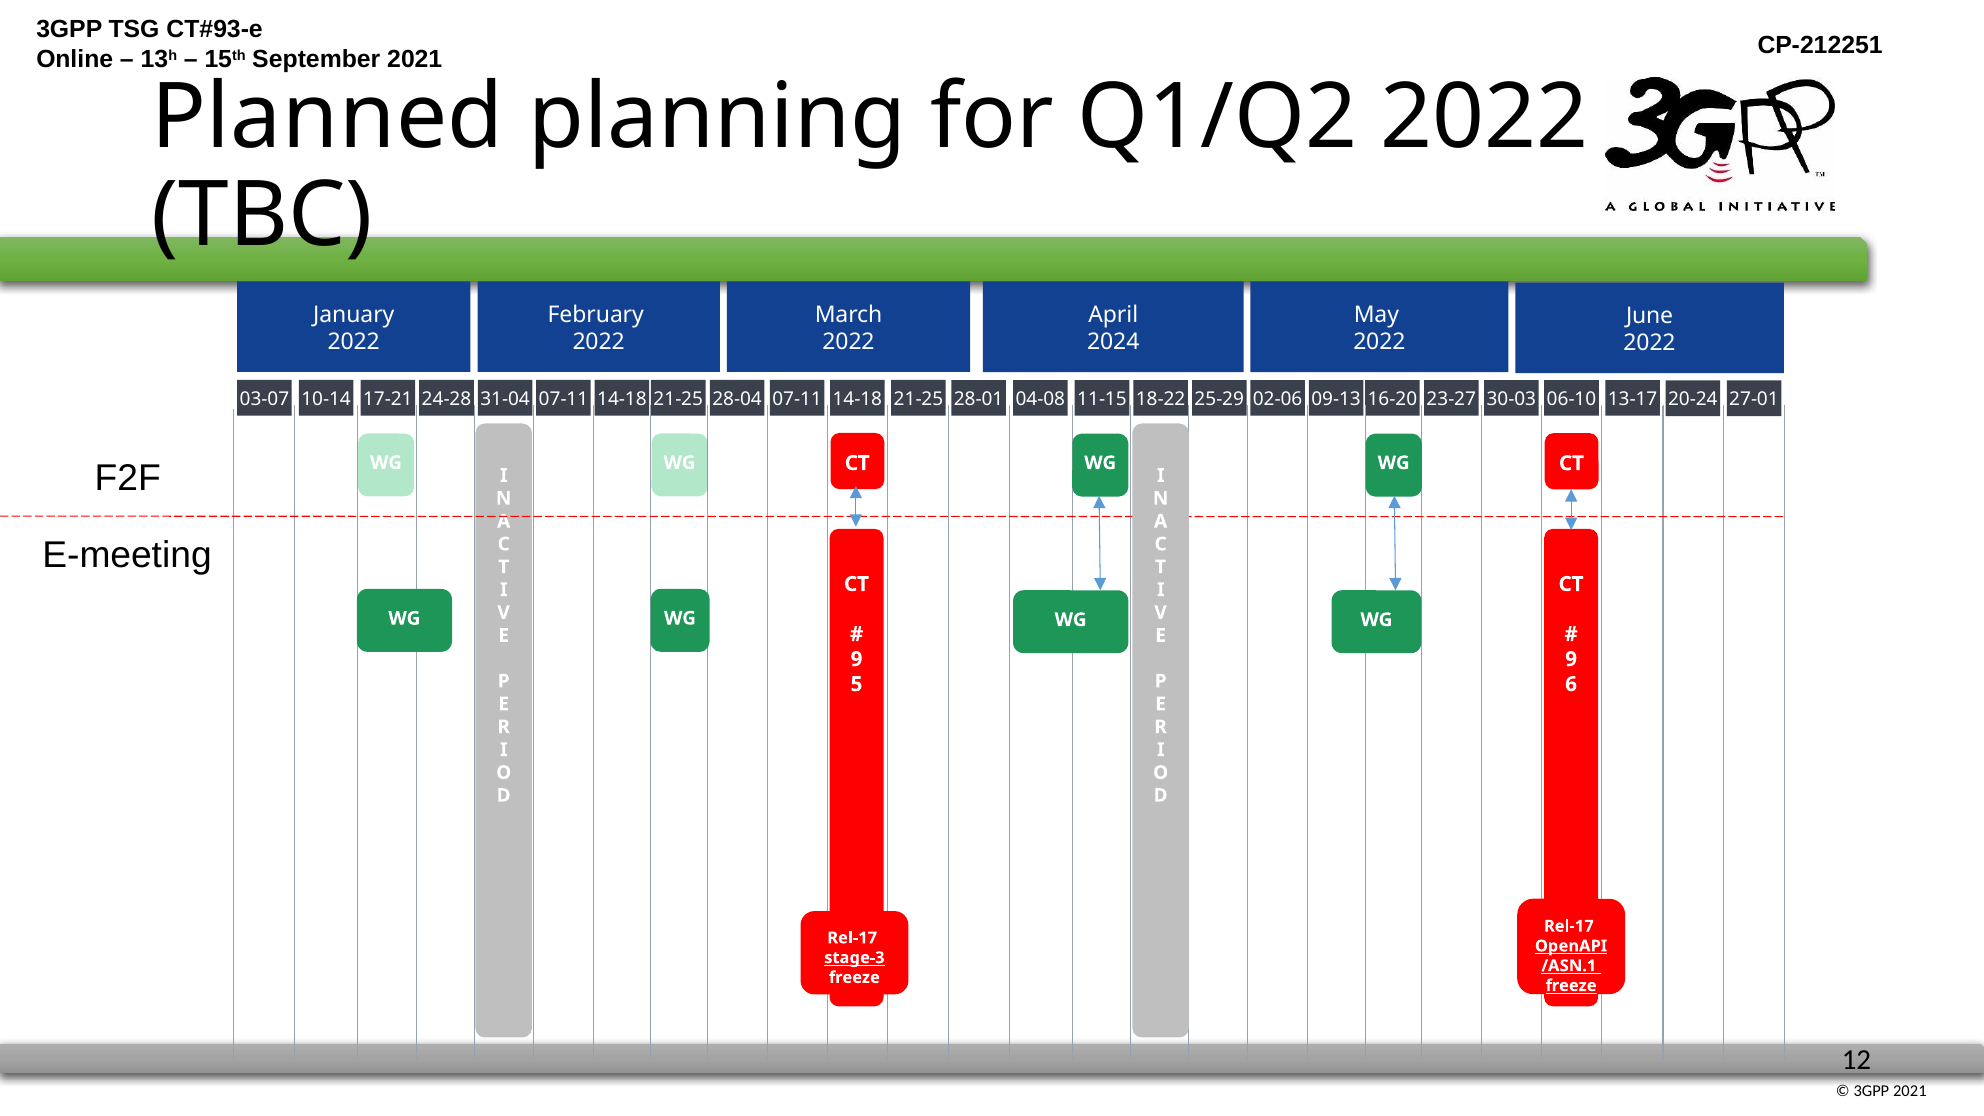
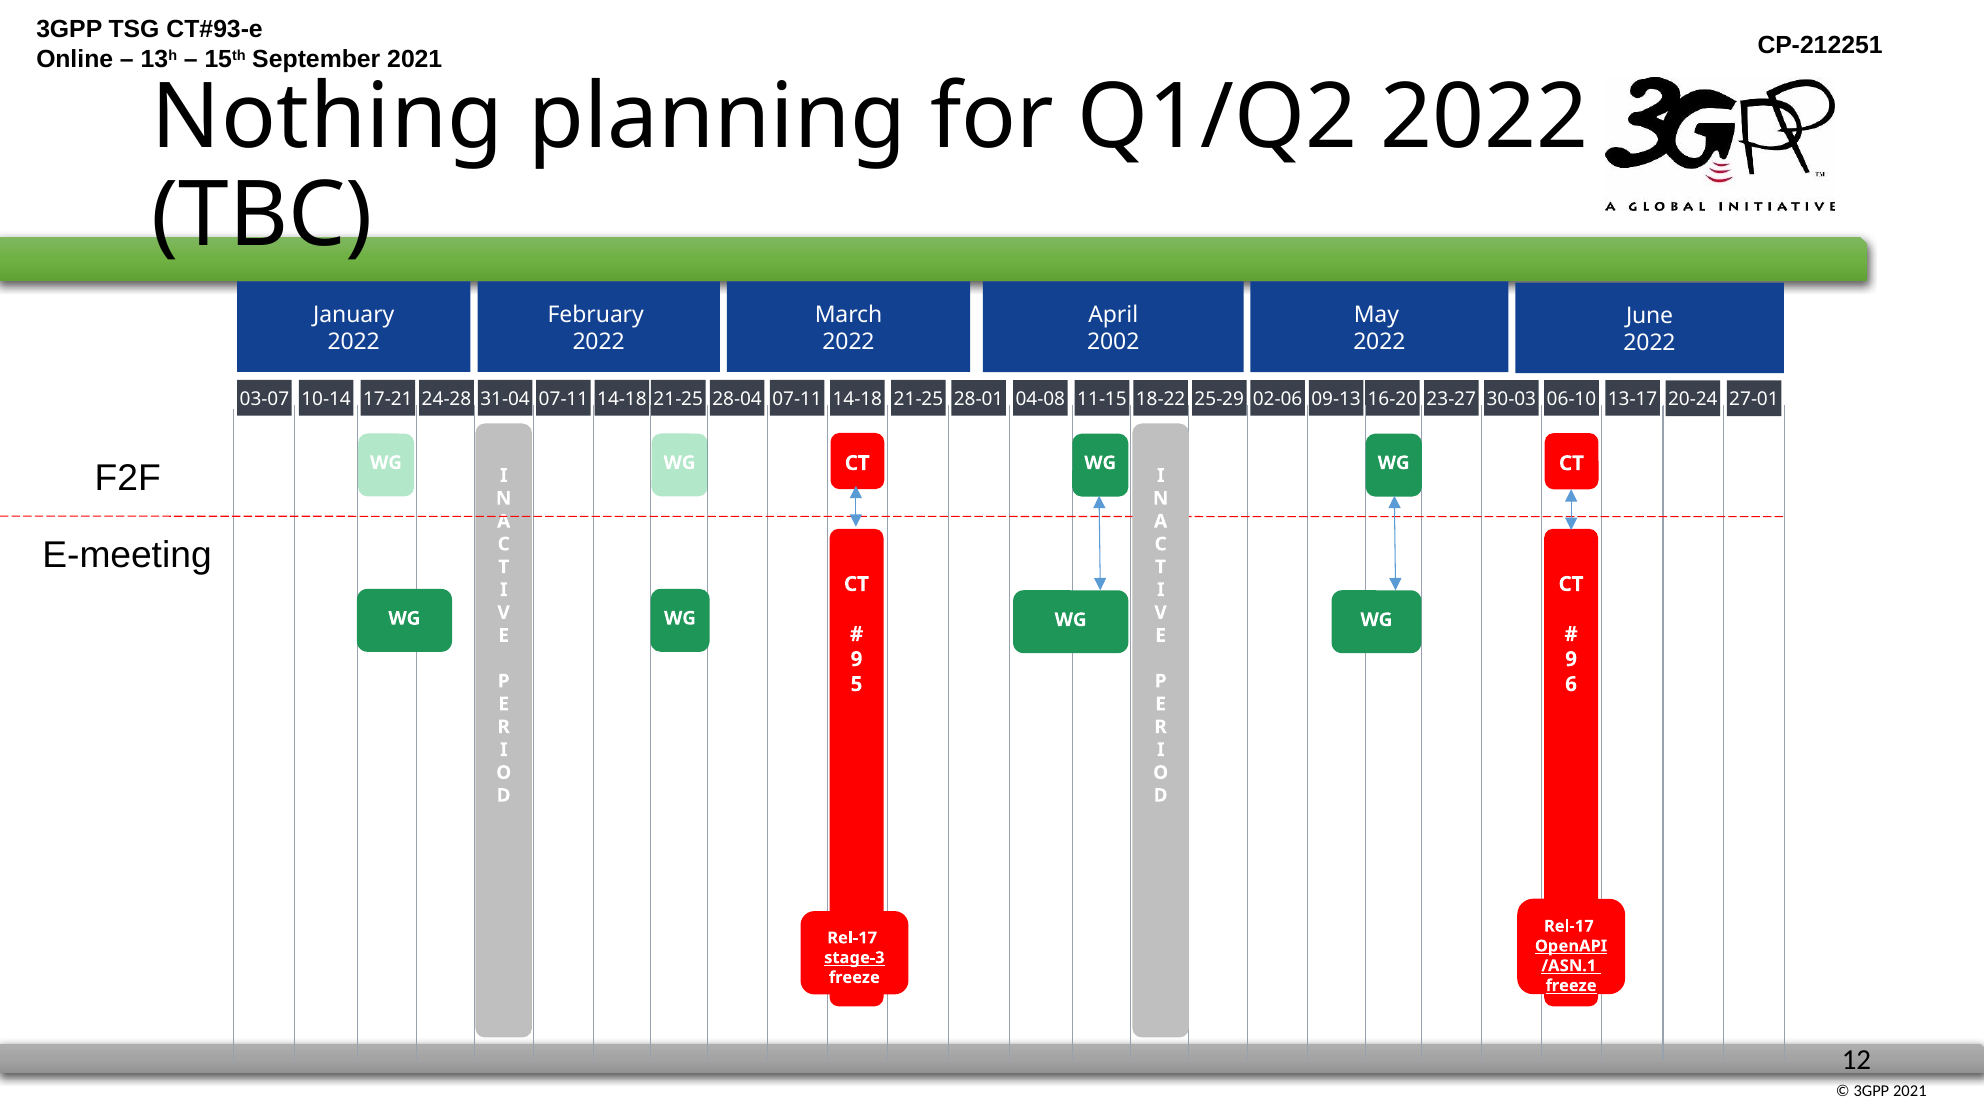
Planned: Planned -> Nothing (328, 118)
2024: 2024 -> 2002 (1113, 342)
